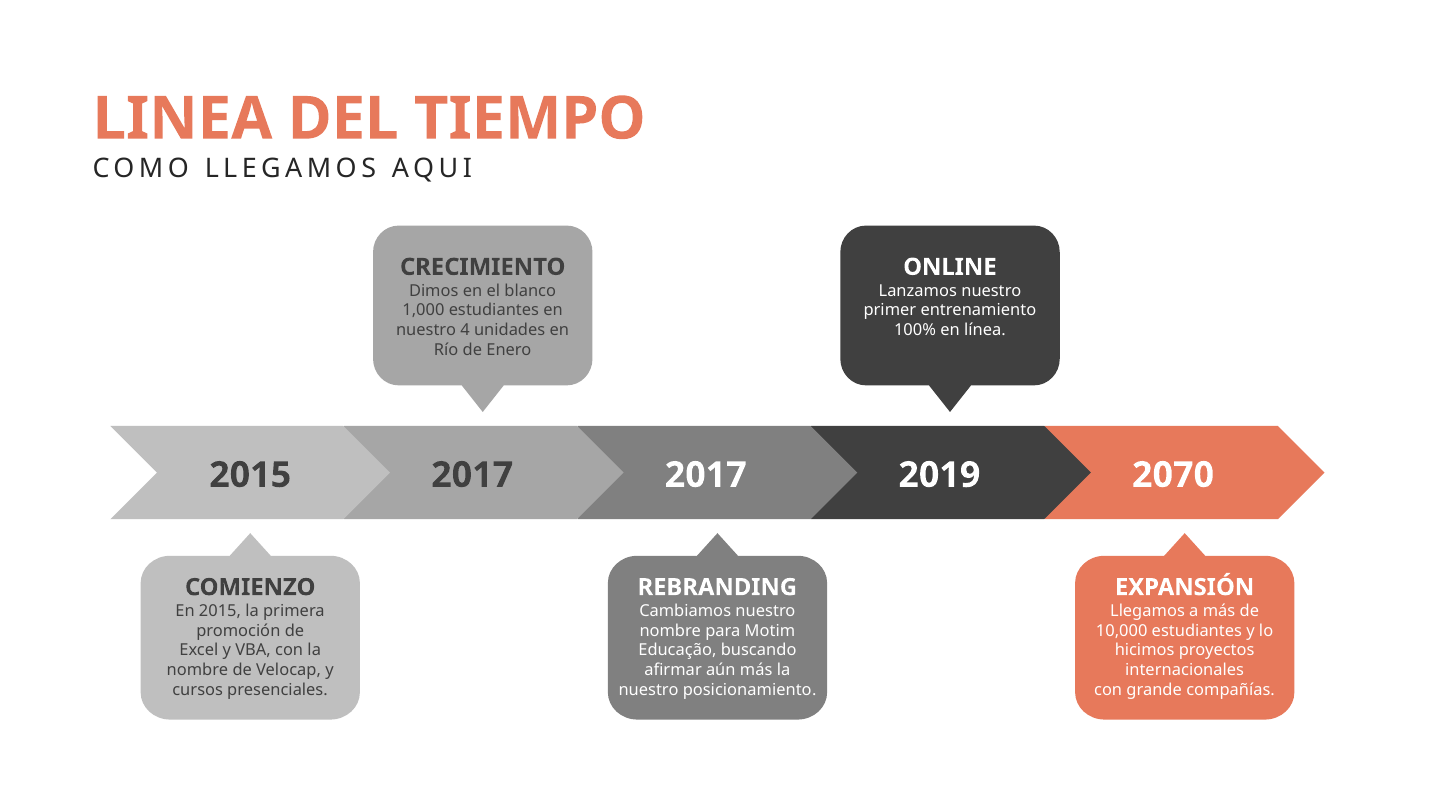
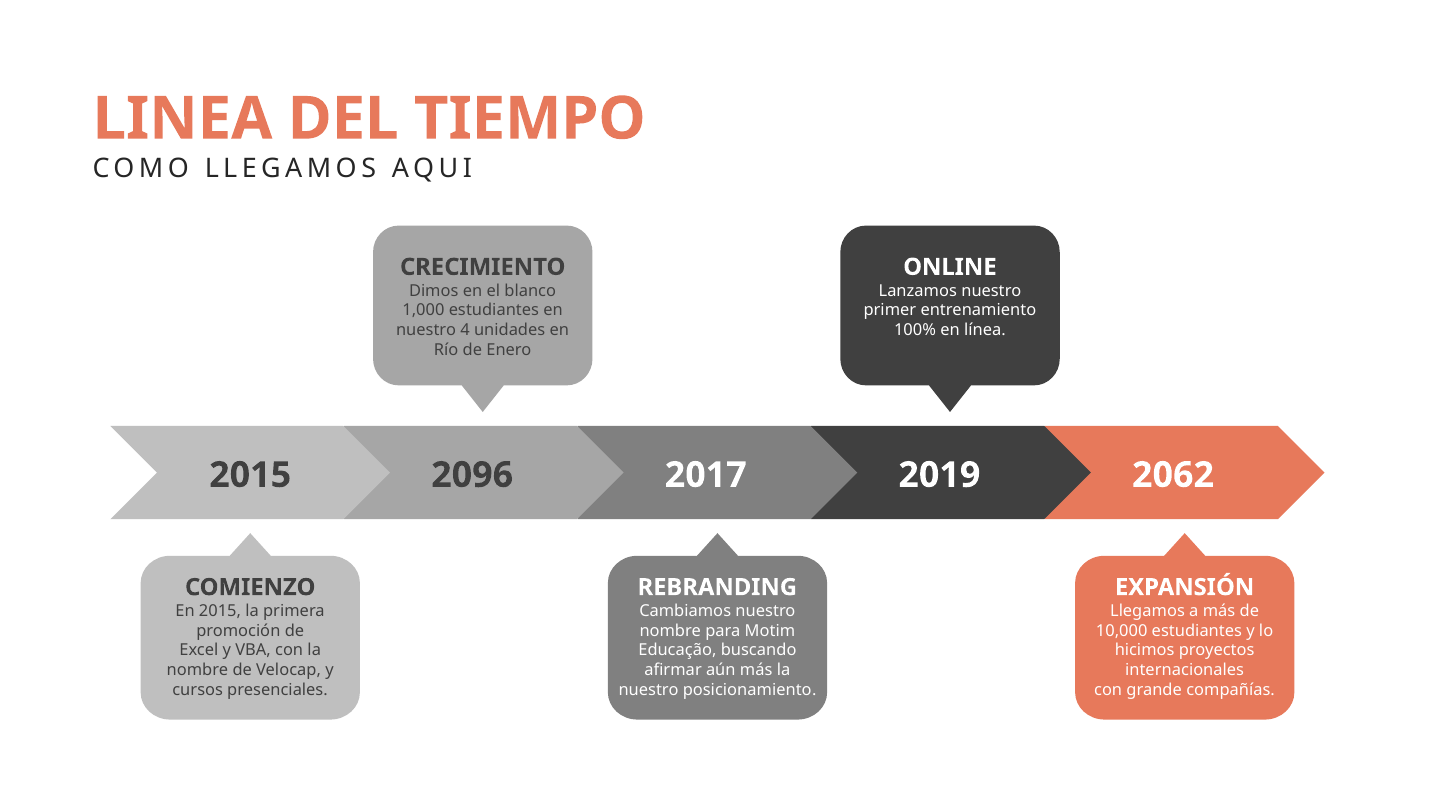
2017: 2017 -> 2096 (472, 475)
2070: 2070 -> 2062 (1173, 475)
